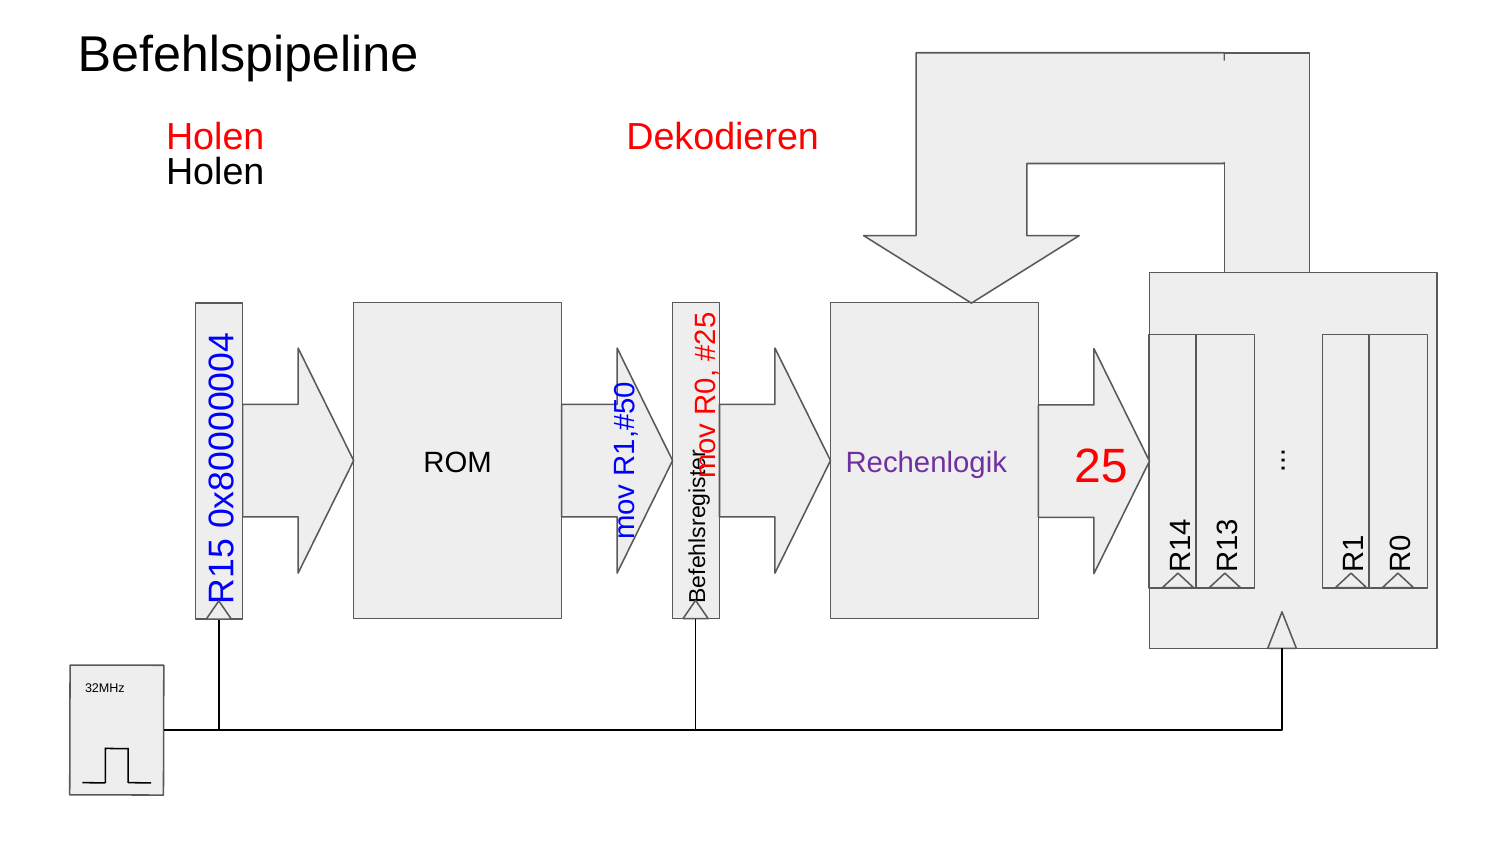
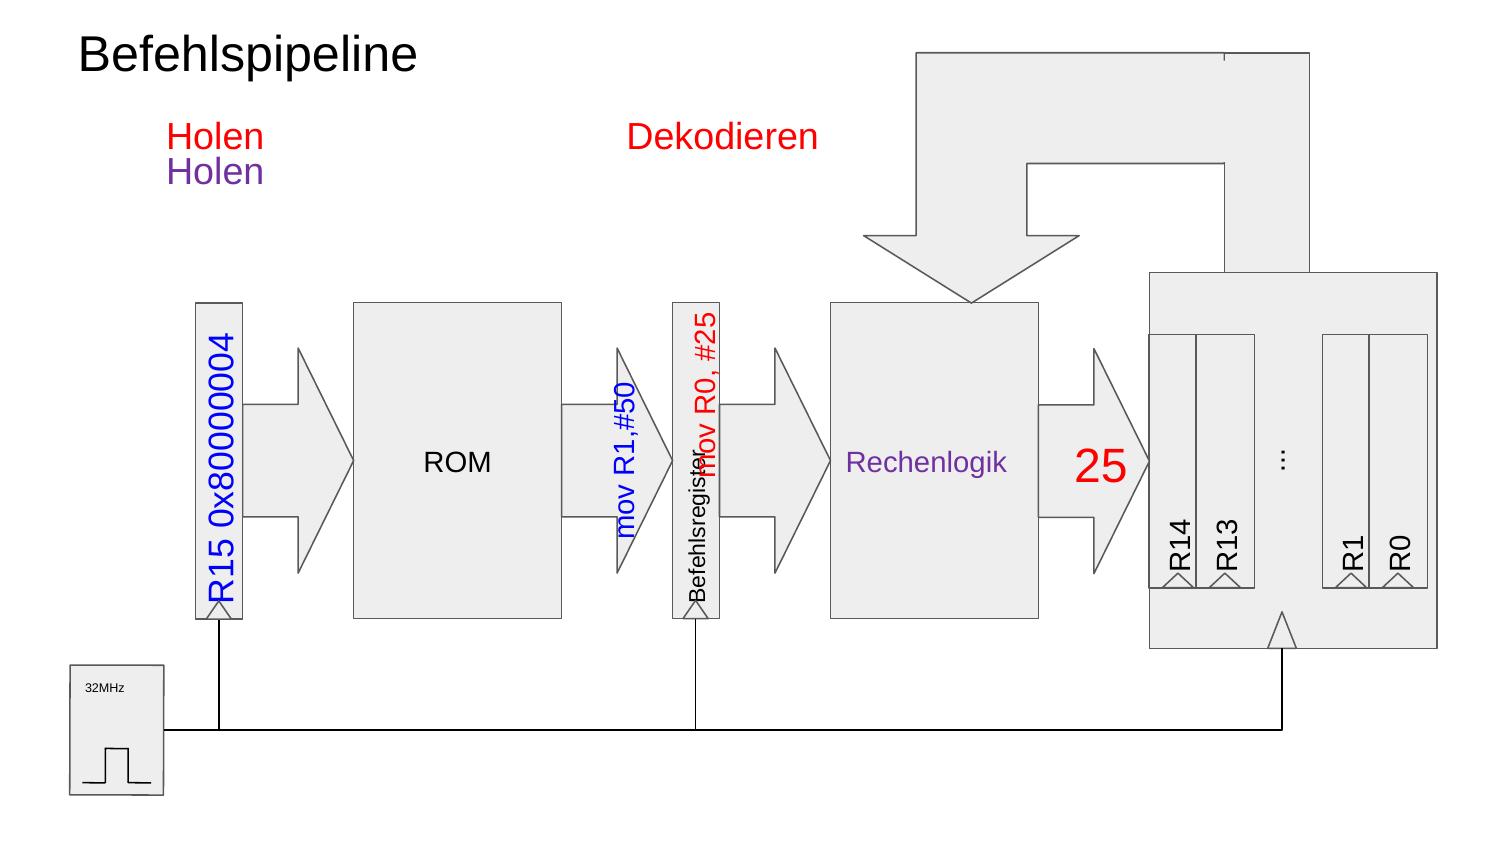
Holen colour: black -> purple (215, 173)
